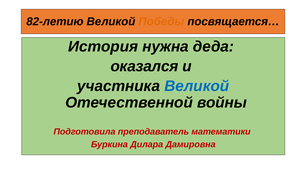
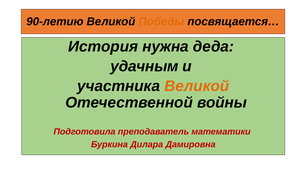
82-летию: 82-летию -> 90-летию (55, 21)
оказался: оказался -> удачным (144, 66)
Великой colour: blue -> orange (197, 86)
